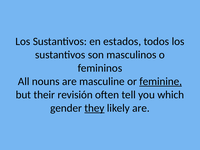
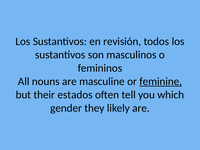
estados: estados -> revisión (122, 41)
revisión: revisión -> estados (75, 95)
they underline: present -> none (94, 108)
